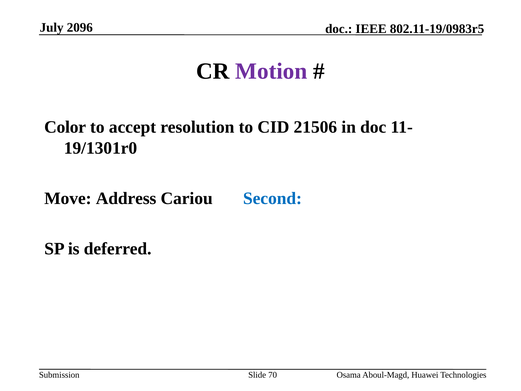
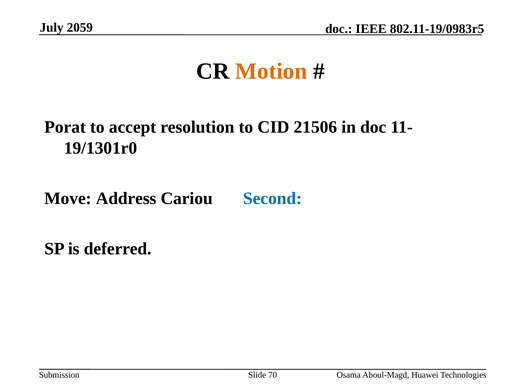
2096: 2096 -> 2059 (80, 28)
Motion colour: purple -> orange (271, 71)
Color: Color -> Porat (65, 127)
